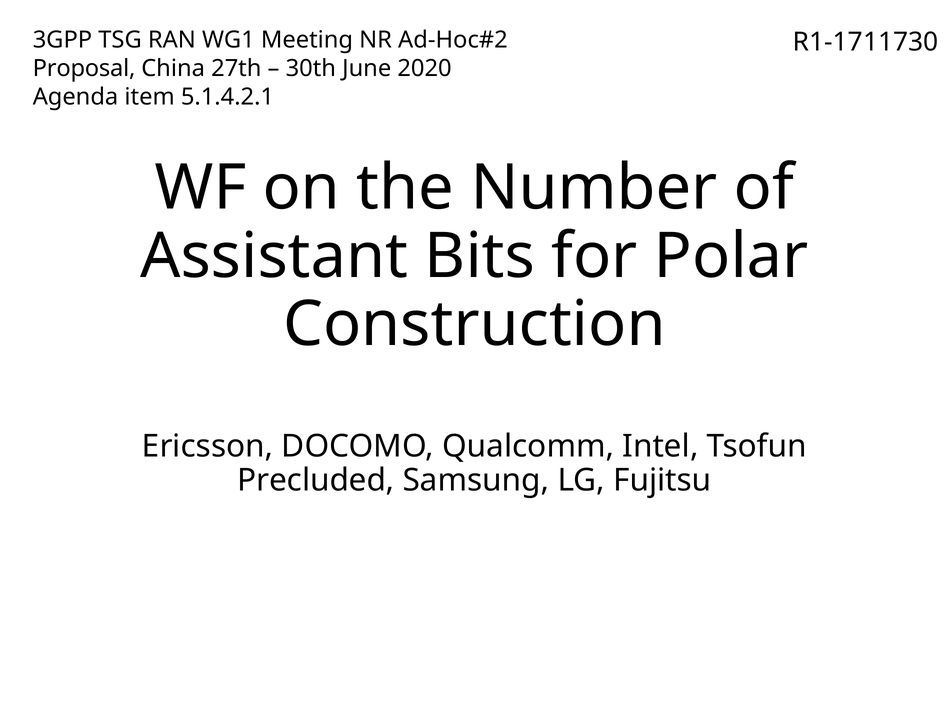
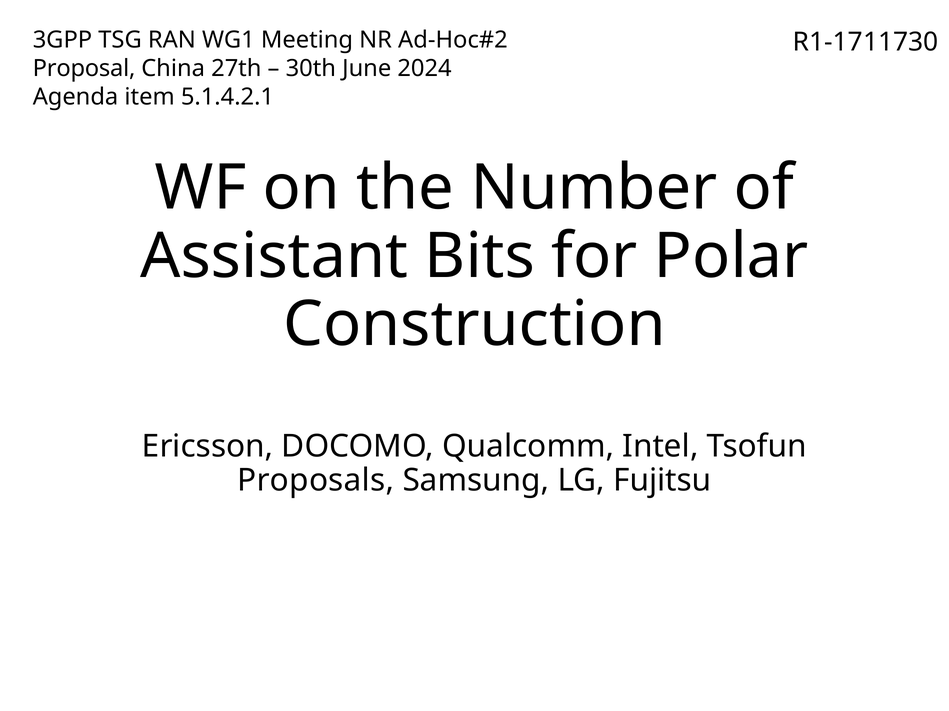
2020: 2020 -> 2024 (425, 69)
Precluded: Precluded -> Proposals (316, 481)
